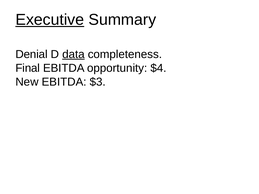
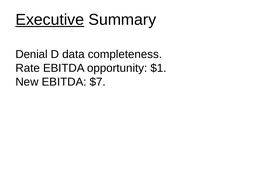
data underline: present -> none (73, 54)
Final: Final -> Rate (28, 68)
$4: $4 -> $1 (158, 68)
$3: $3 -> $7 (98, 82)
